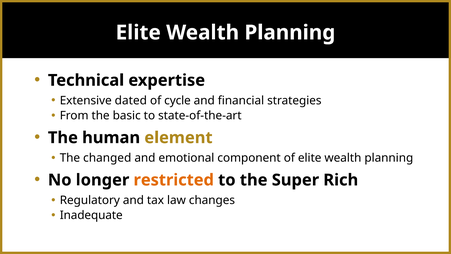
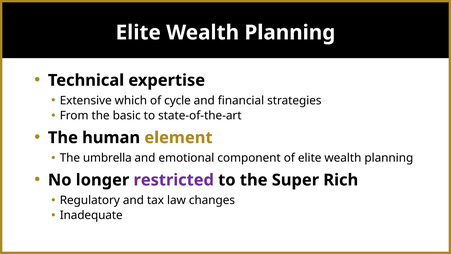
dated: dated -> which (131, 100)
changed: changed -> umbrella (107, 158)
restricted colour: orange -> purple (174, 180)
